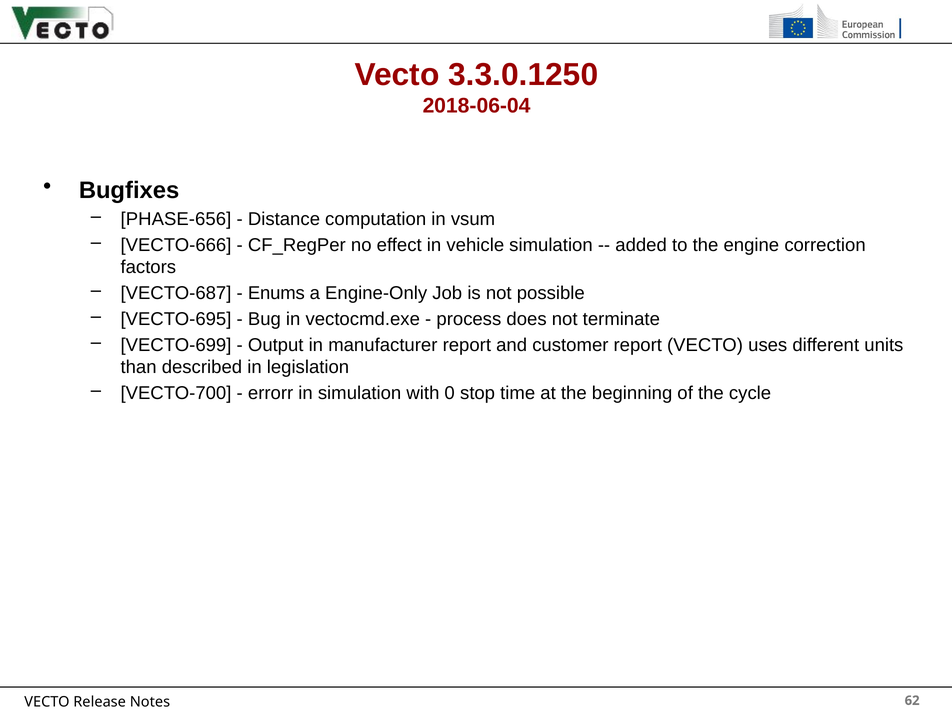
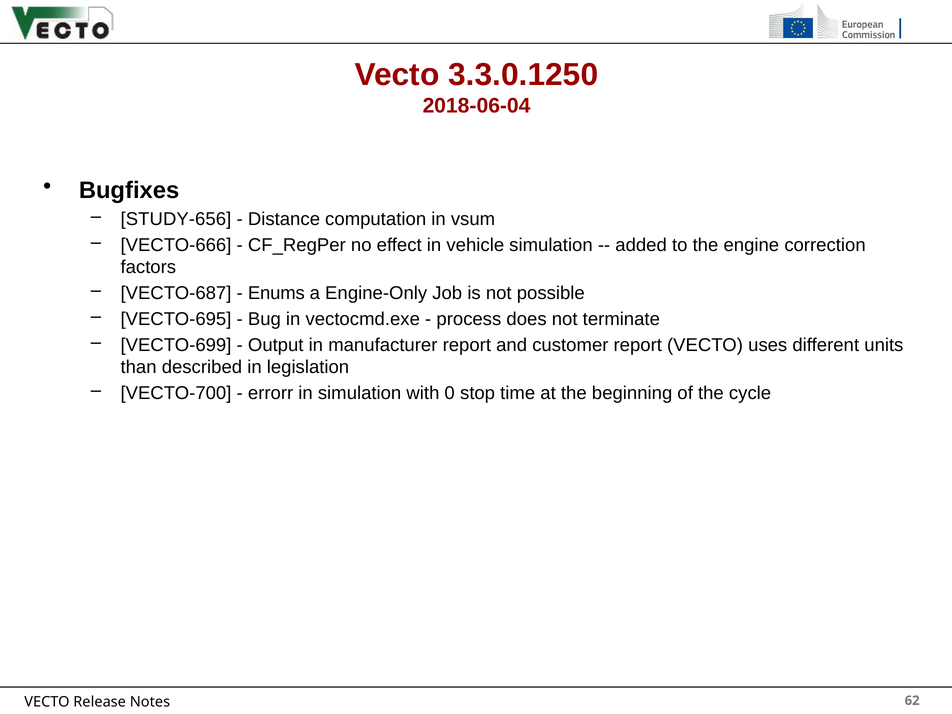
PHASE-656: PHASE-656 -> STUDY-656 (176, 219)
